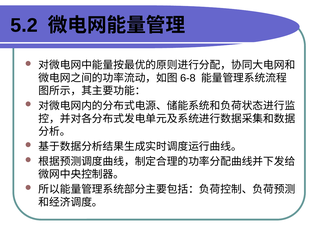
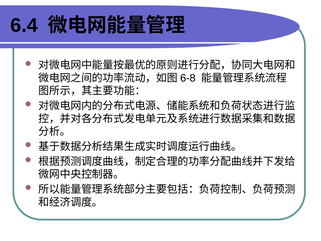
5.2: 5.2 -> 6.4 (24, 25)
